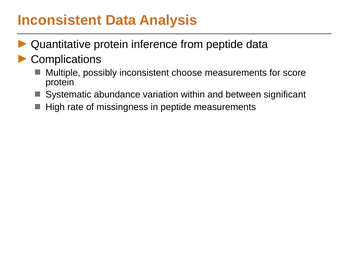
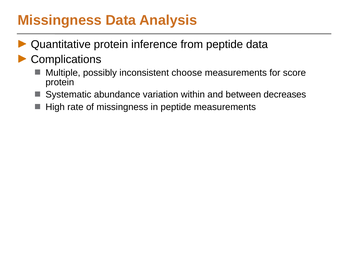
Inconsistent: Inconsistent -> Missingness (60, 20)
significant: significant -> decreases (285, 95)
